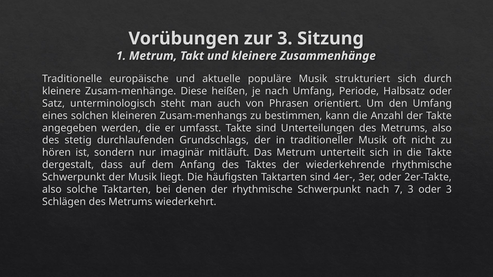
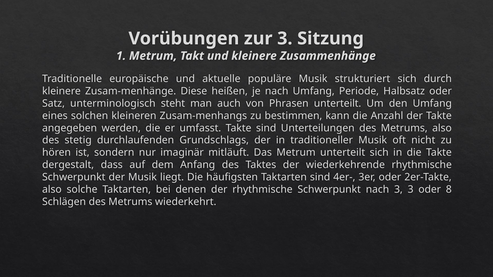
Phrasen orientiert: orientiert -> unterteilt (338, 103)
nach 7: 7 -> 3 (398, 190)
oder 3: 3 -> 8 (449, 190)
